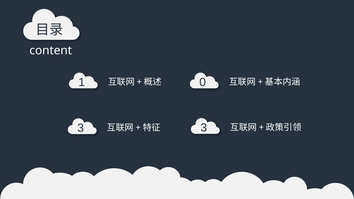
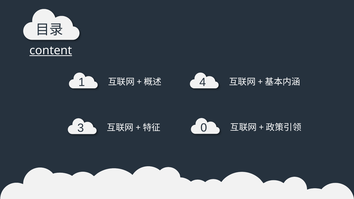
content underline: none -> present (51, 51)
0: 0 -> 4 (203, 82)
3 3: 3 -> 0 (204, 128)
